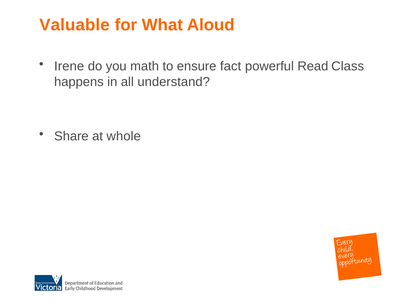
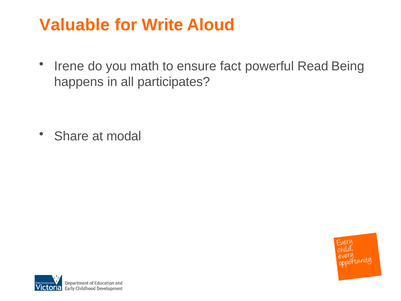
What: What -> Write (162, 25)
Class: Class -> Being (348, 66)
understand: understand -> participates (174, 82)
whole: whole -> modal (124, 136)
